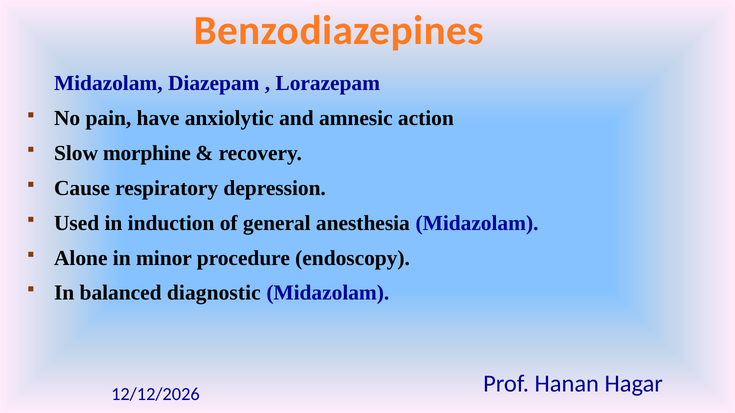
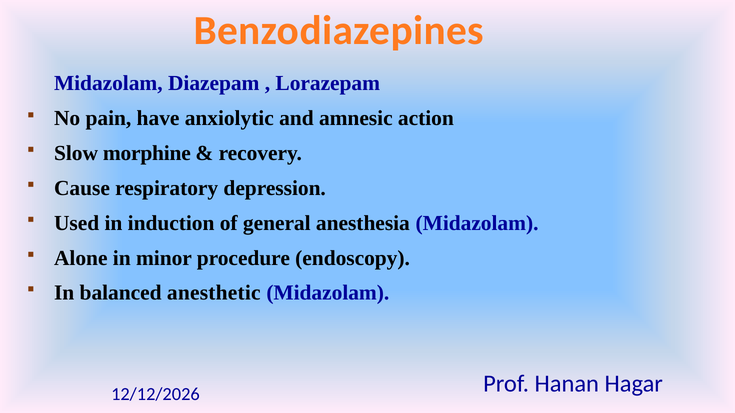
diagnostic: diagnostic -> anesthetic (214, 293)
